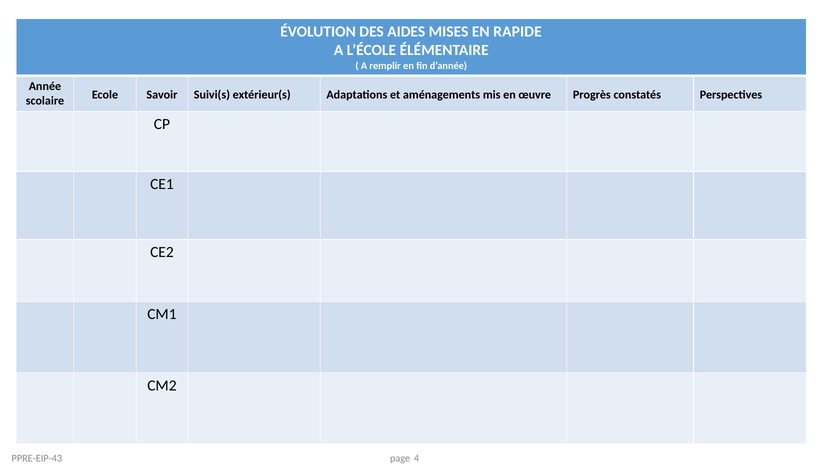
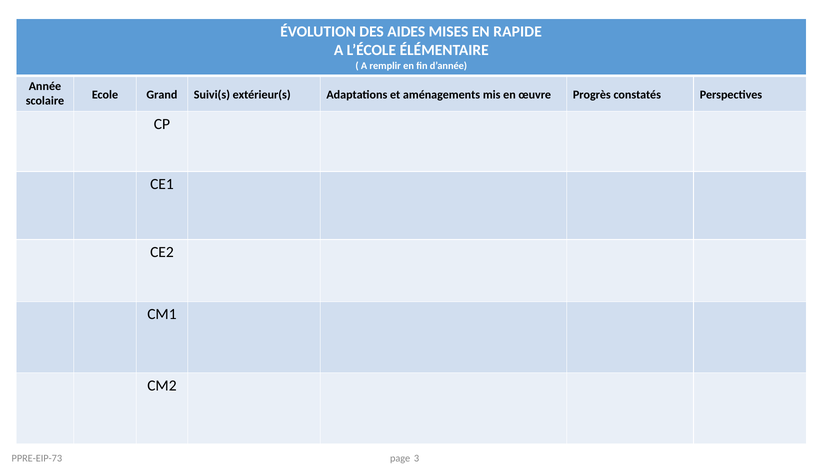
Savoir: Savoir -> Grand (162, 95)
PPRE-EIP-43: PPRE-EIP-43 -> PPRE-EIP-73 (37, 459)
4: 4 -> 3 (417, 459)
